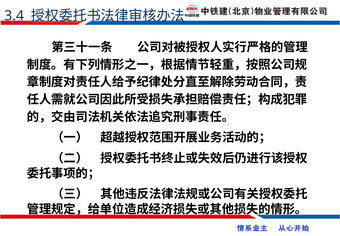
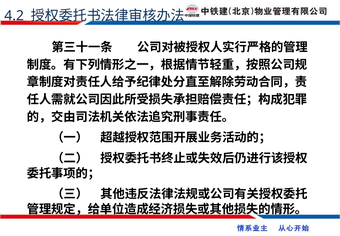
3.4: 3.4 -> 4.2 (14, 16)
